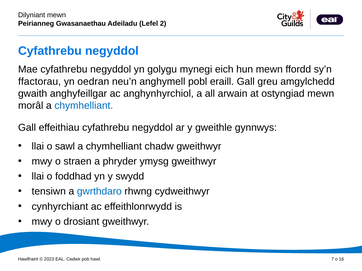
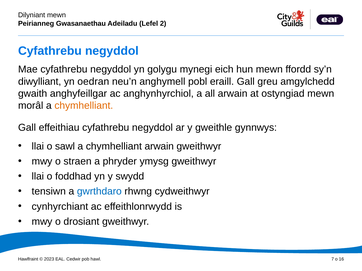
ffactorau: ffactorau -> diwylliant (40, 82)
chymhelliant colour: blue -> orange (84, 106)
chymhelliant chadw: chadw -> arwain (159, 146)
